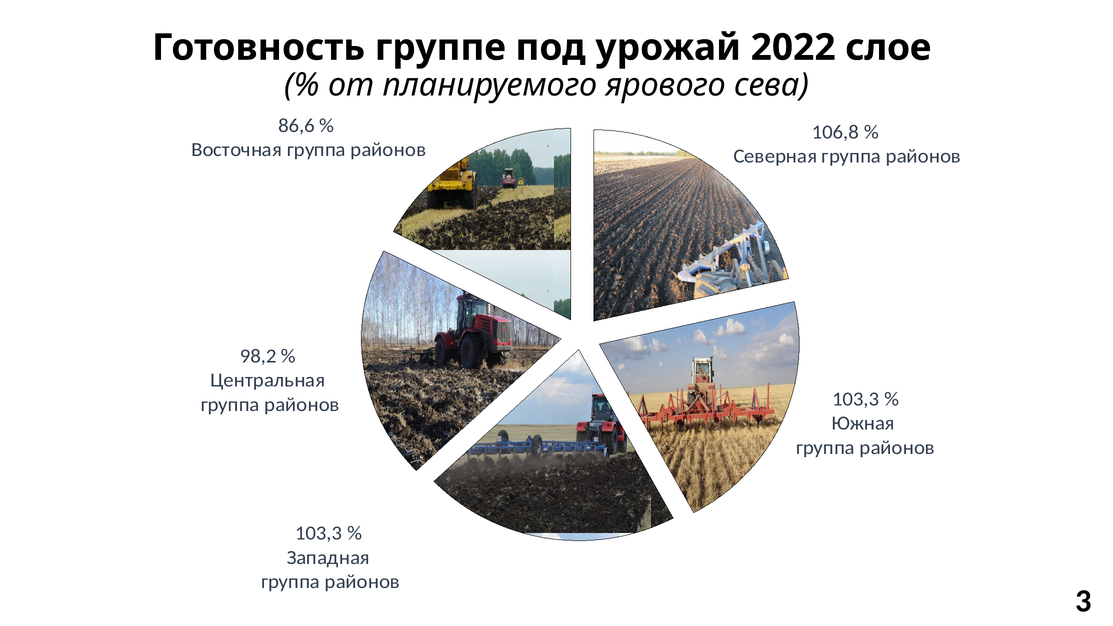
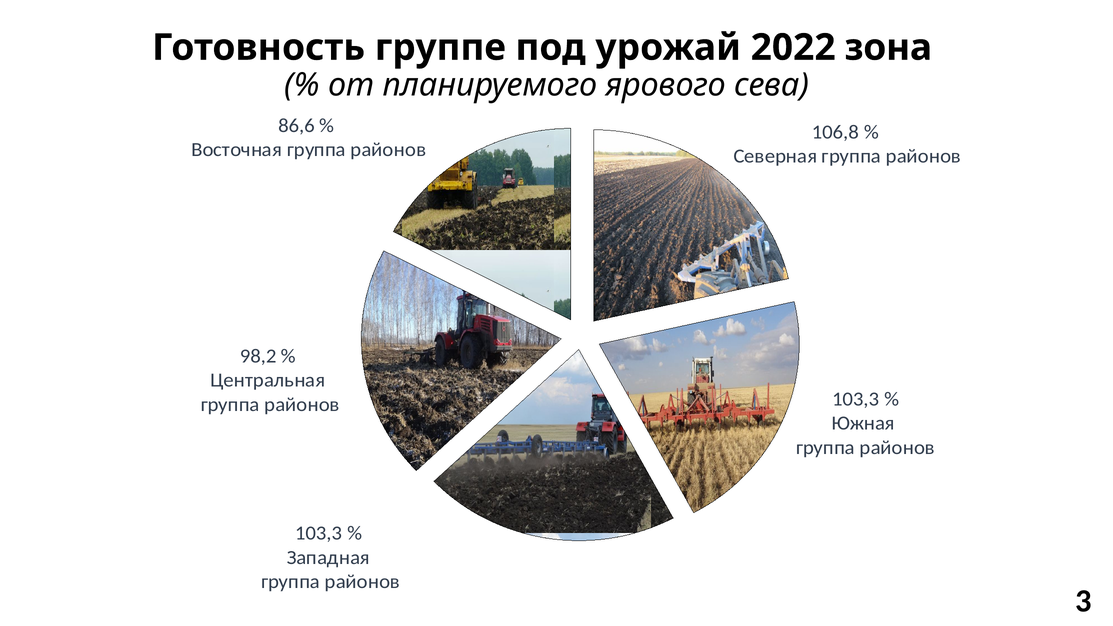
слое: слое -> зона (888, 48)
